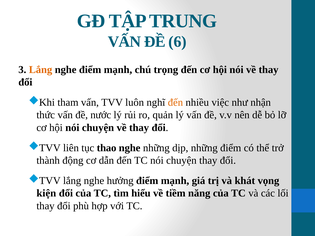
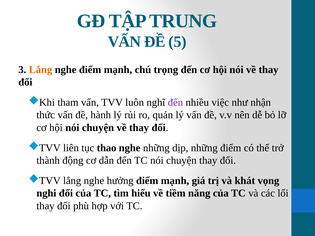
6: 6 -> 5 (177, 42)
đến colour: orange -> purple (175, 103)
nước: nước -> hành (101, 115)
kiện: kiện -> nghi (46, 193)
